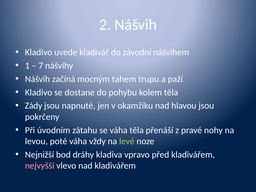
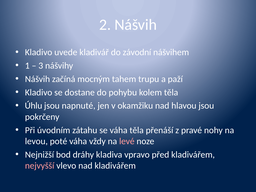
7: 7 -> 3 (41, 66)
Zády: Zády -> Úhlu (34, 106)
levé colour: light green -> pink (127, 141)
